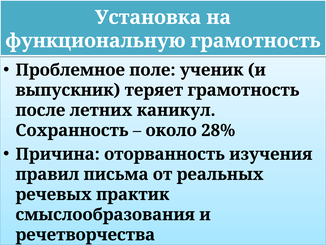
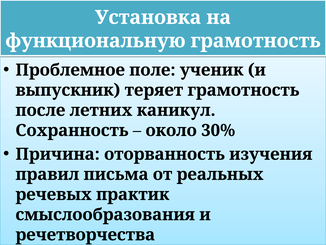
28%: 28% -> 30% (218, 130)
